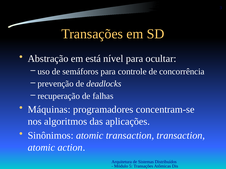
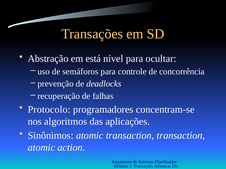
Máquinas: Máquinas -> Protocolo (49, 110)
